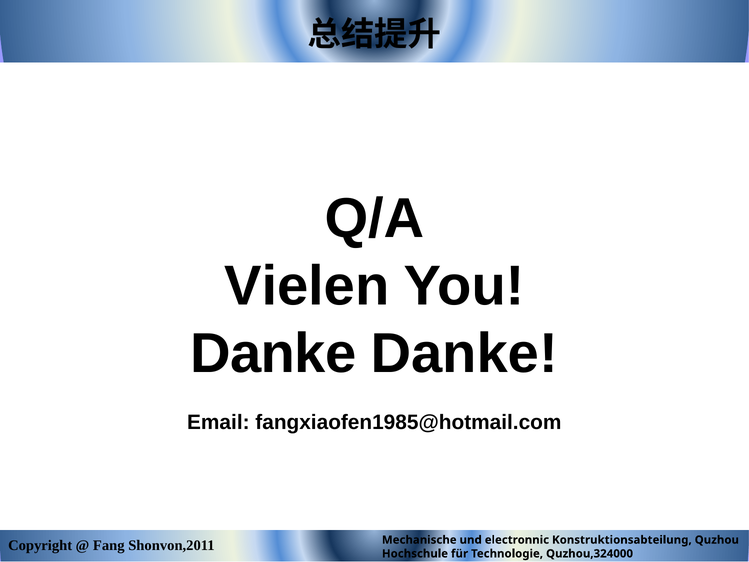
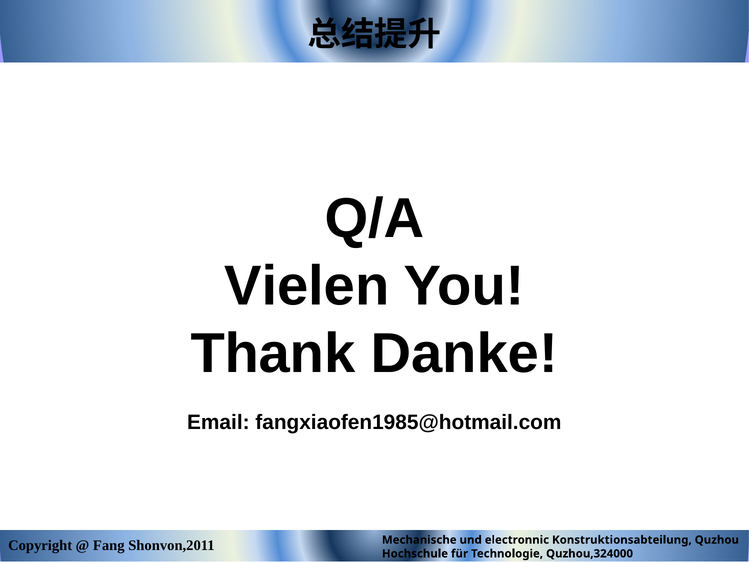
Danke: Danke -> Thank (273, 353)
